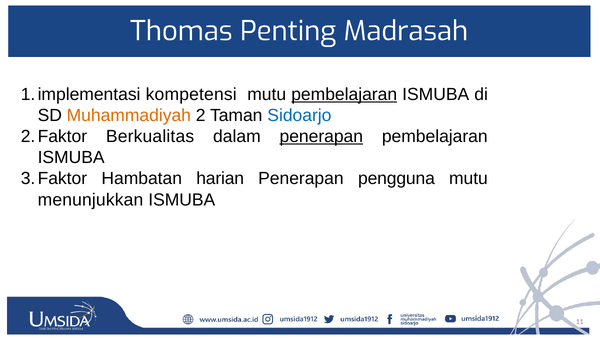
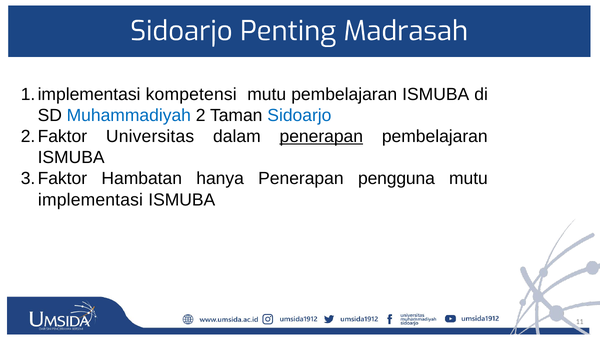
Thomas: Thomas -> Sidoarjo (181, 31)
pembelajaran underline: present -> none (344, 94)
Muhammadiyah colour: orange -> blue (129, 115)
Berkualitas: Berkualitas -> Universitas (150, 136)
harian: harian -> hanya (220, 178)
menunjukkan: menunjukkan -> implementasi (90, 199)
